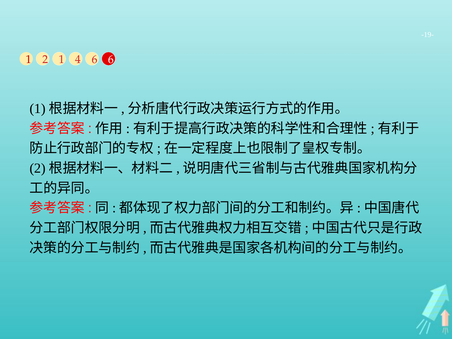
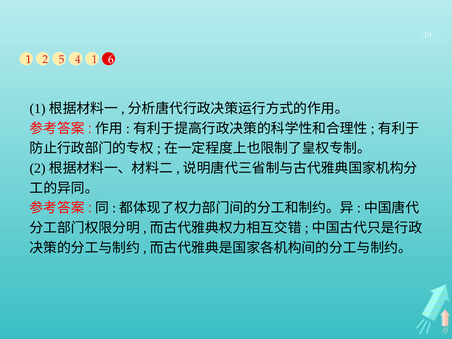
2 1: 1 -> 5 (62, 59)
4 6: 6 -> 1 (95, 59)
